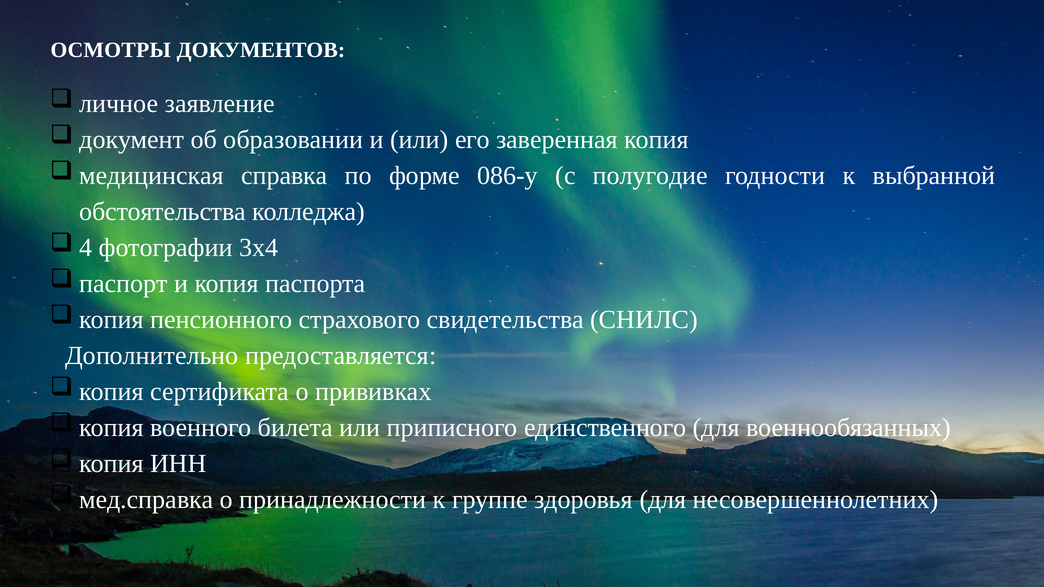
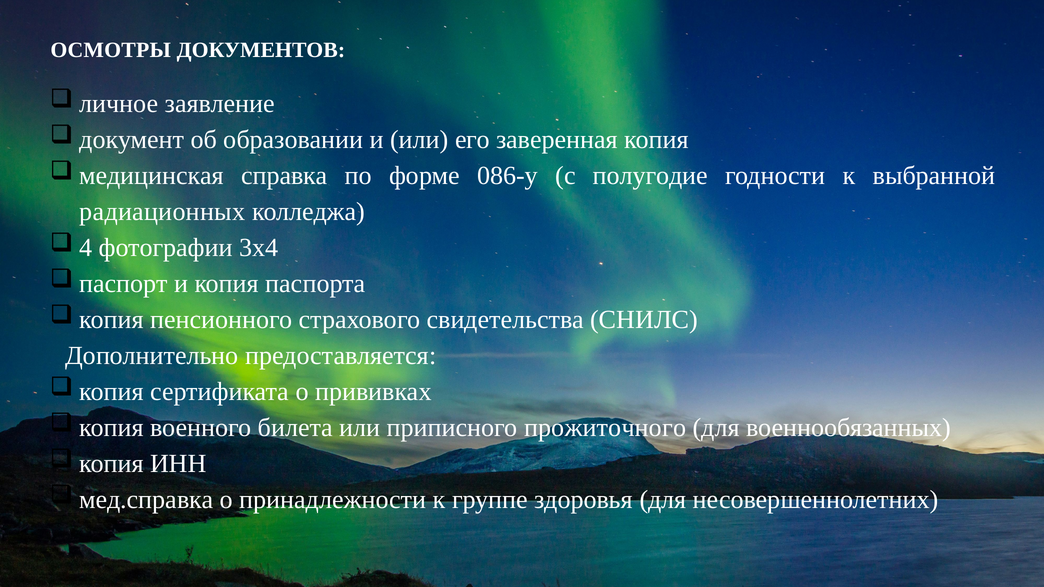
обстоятельства: обстоятельства -> радиационных (162, 212)
единственного: единственного -> прожиточного (605, 428)
